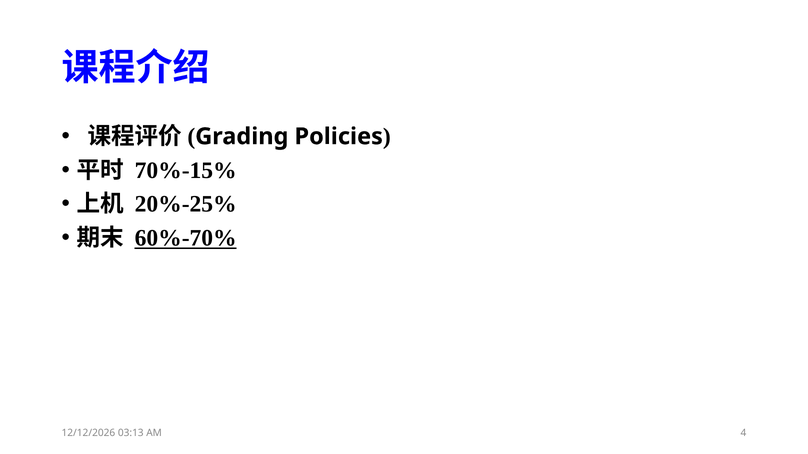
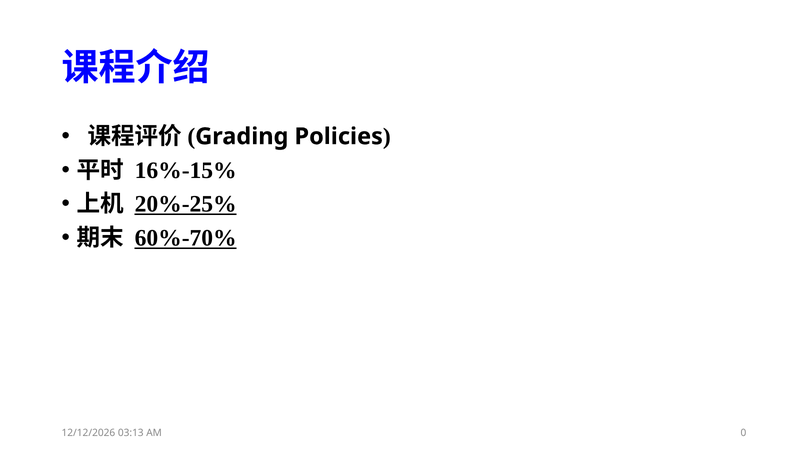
70%-15%: 70%-15% -> 16%-15% (186, 170)
20%-25% underline: none -> present (186, 204)
4: 4 -> 0 (744, 433)
